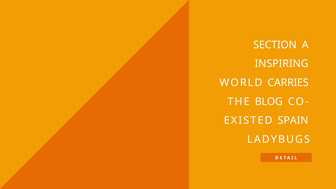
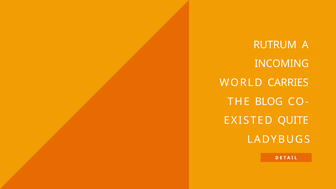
SECTION: SECTION -> RUTRUM (275, 45)
INSPIRING: INSPIRING -> INCOMING (282, 64)
SPAIN: SPAIN -> QUITE (293, 120)
